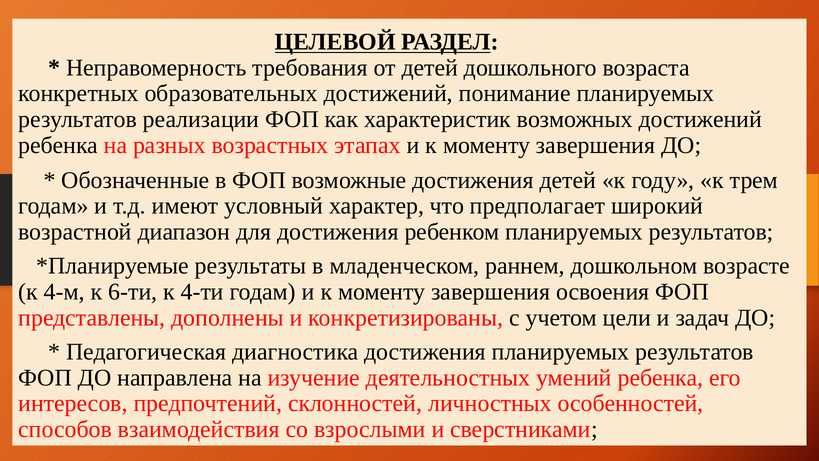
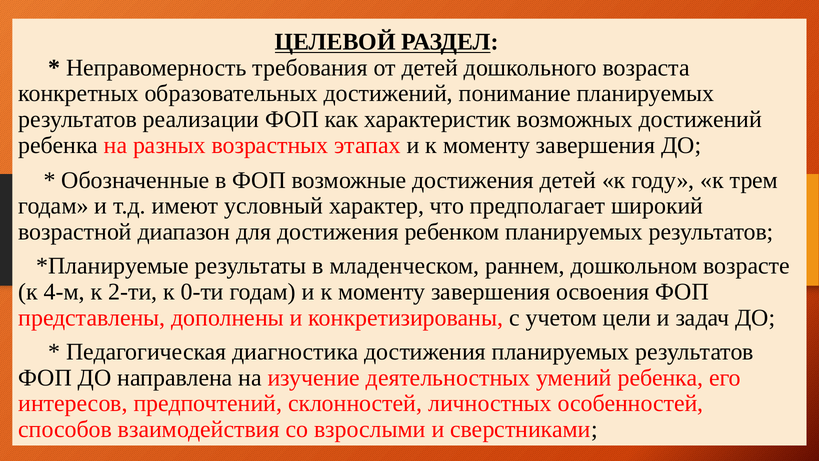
6-ти: 6-ти -> 2-ти (133, 292)
4-ти: 4-ти -> 0-ти (202, 292)
